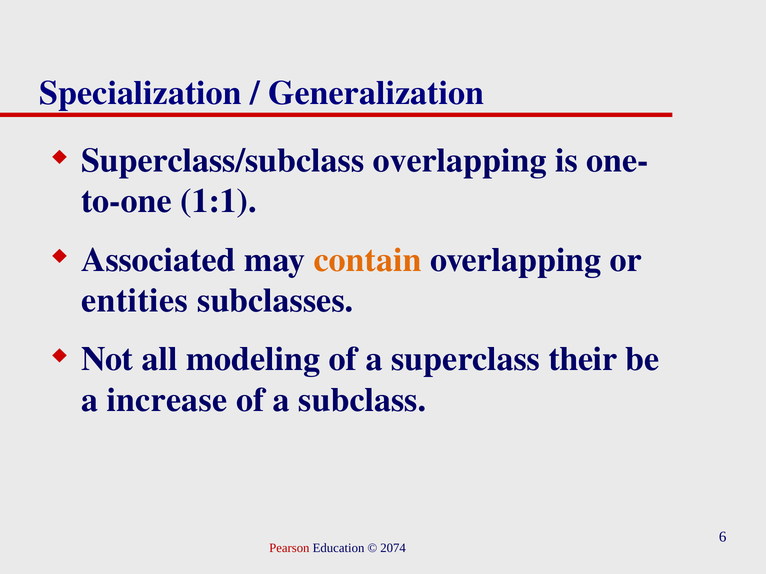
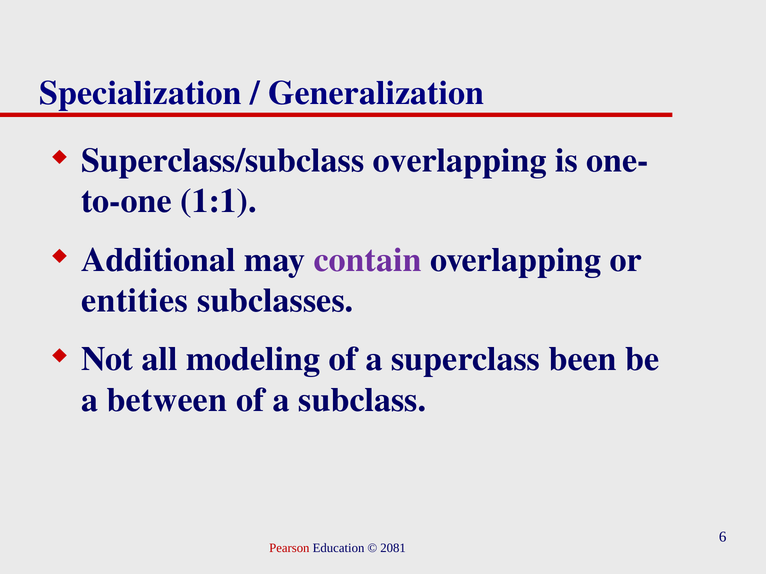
Associated: Associated -> Additional (158, 260)
contain colour: orange -> purple (368, 260)
their: their -> been (583, 359)
increase: increase -> between (167, 400)
2074: 2074 -> 2081 (393, 548)
